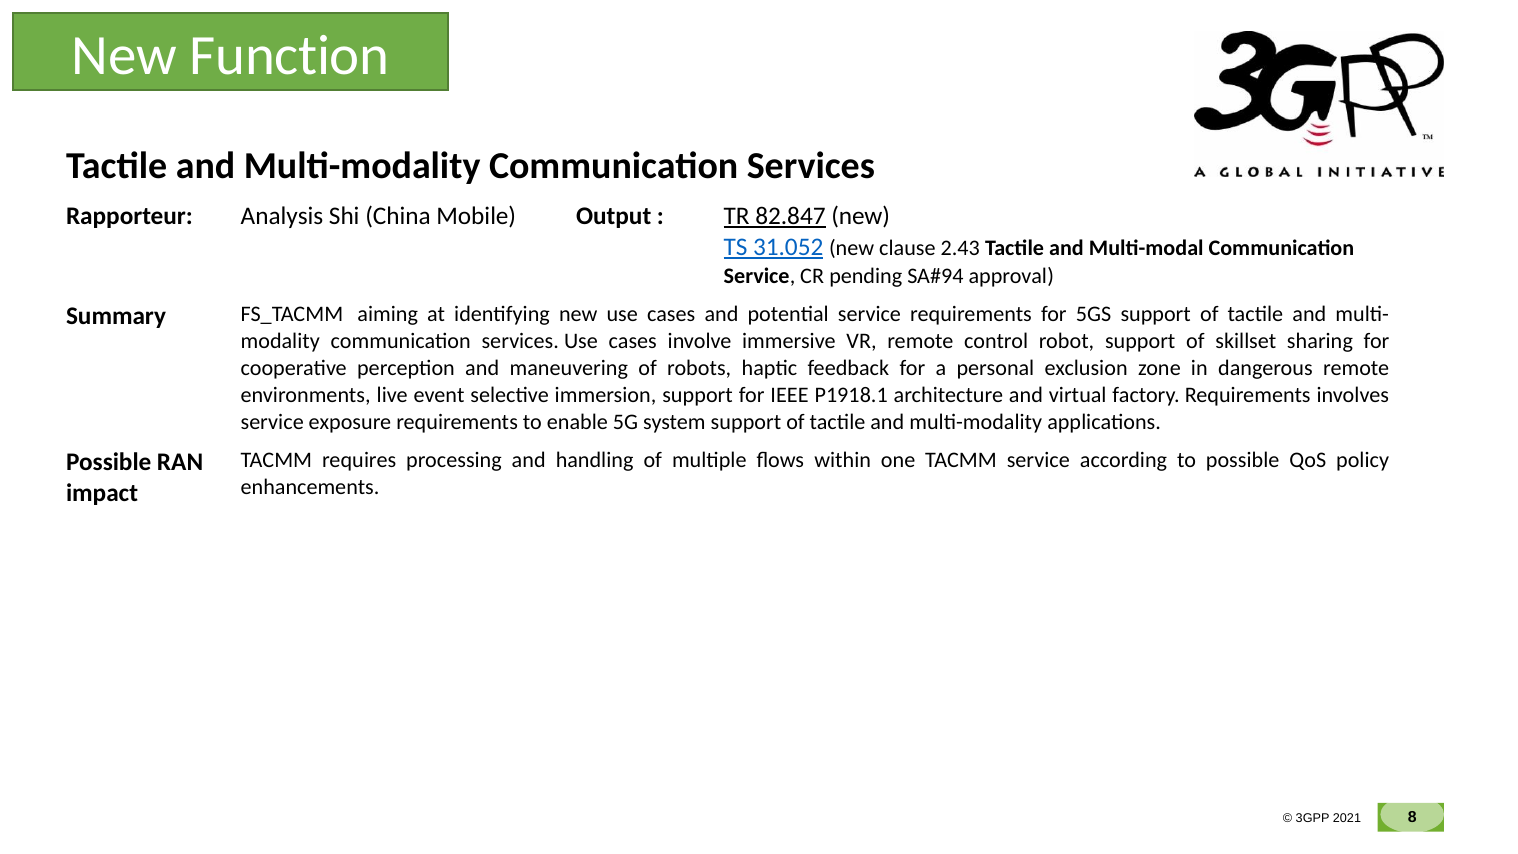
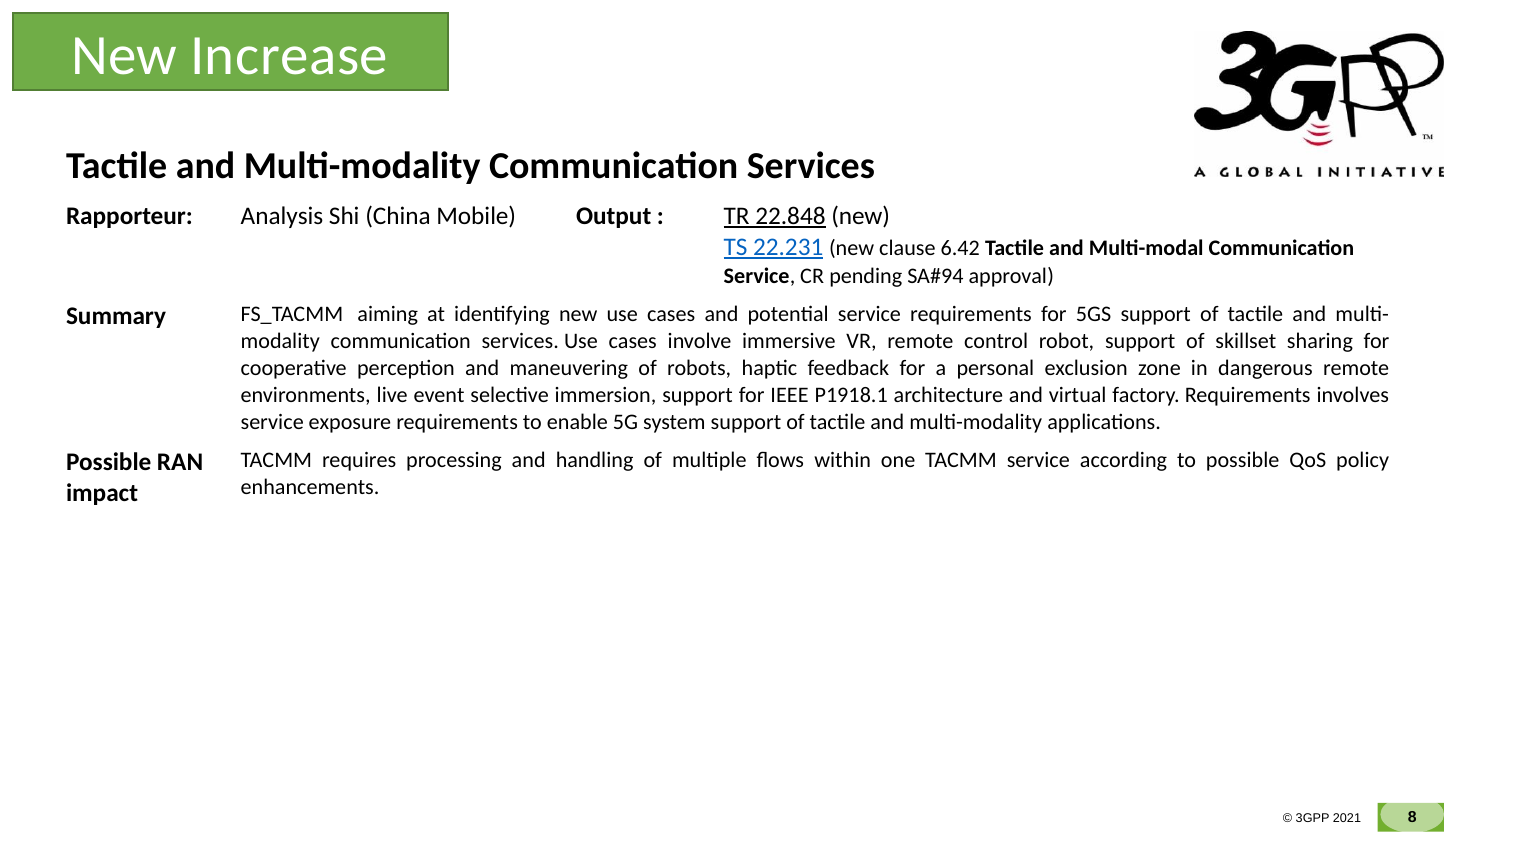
Function: Function -> Increase (289, 56)
82.847: 82.847 -> 22.848 (790, 216)
31.052: 31.052 -> 22.231 (788, 247)
2.43: 2.43 -> 6.42 (960, 248)
